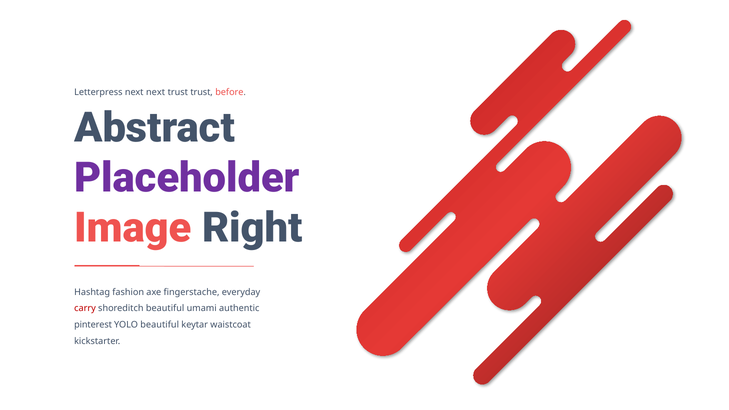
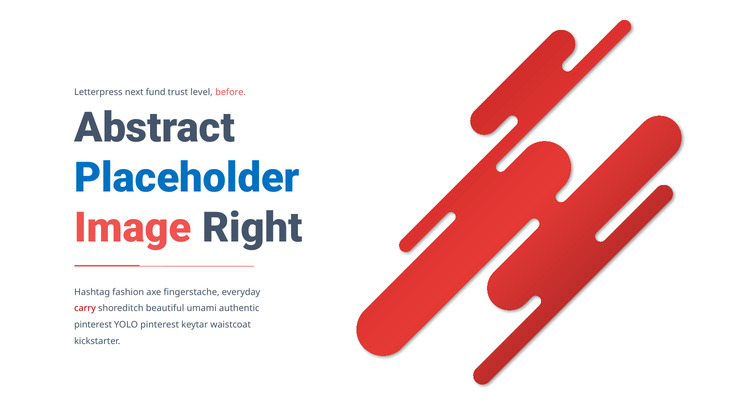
next next: next -> fund (156, 92)
trust trust: trust -> level (202, 92)
Placeholder colour: purple -> blue (187, 178)
YOLO beautiful: beautiful -> pinterest (160, 325)
